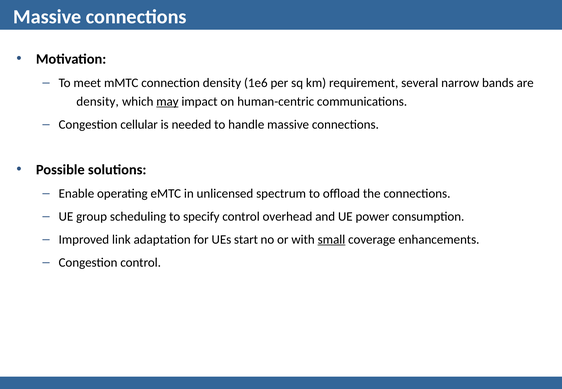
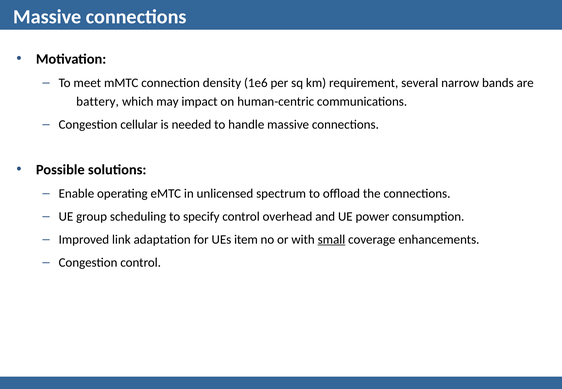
density: density -> battery (98, 101)
may underline: present -> none (167, 101)
start: start -> item (246, 239)
